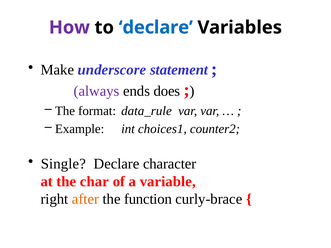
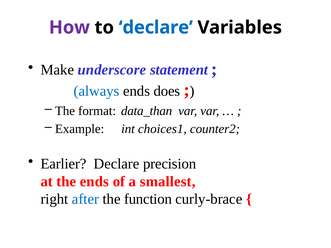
always colour: purple -> blue (97, 91)
data_rule: data_rule -> data_than (147, 111)
Single: Single -> Earlier (63, 164)
character: character -> precision (170, 164)
the char: char -> ends (94, 182)
variable: variable -> smallest (168, 182)
after colour: orange -> blue (85, 199)
